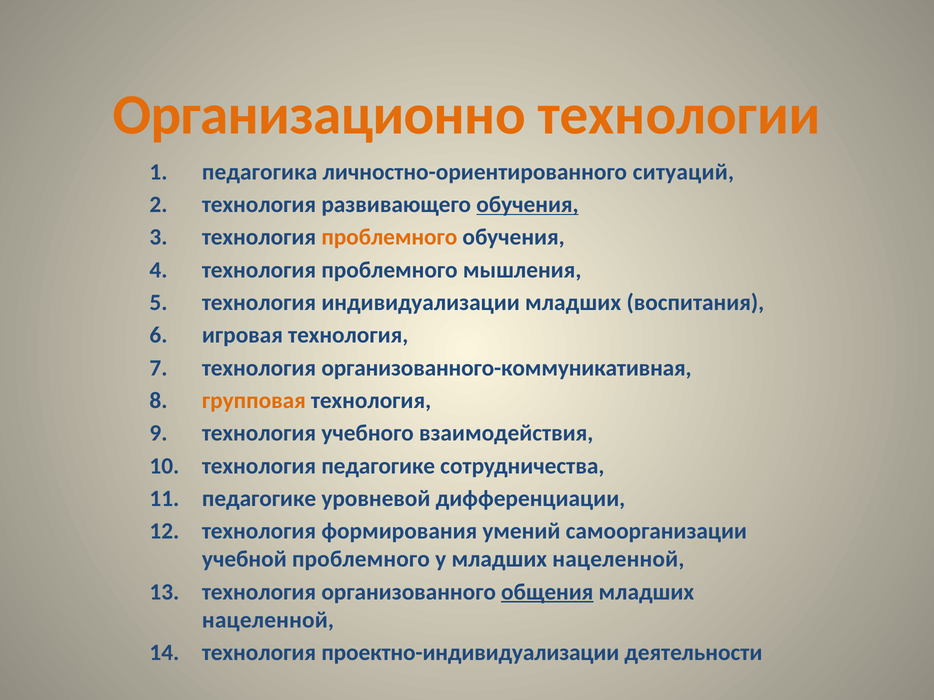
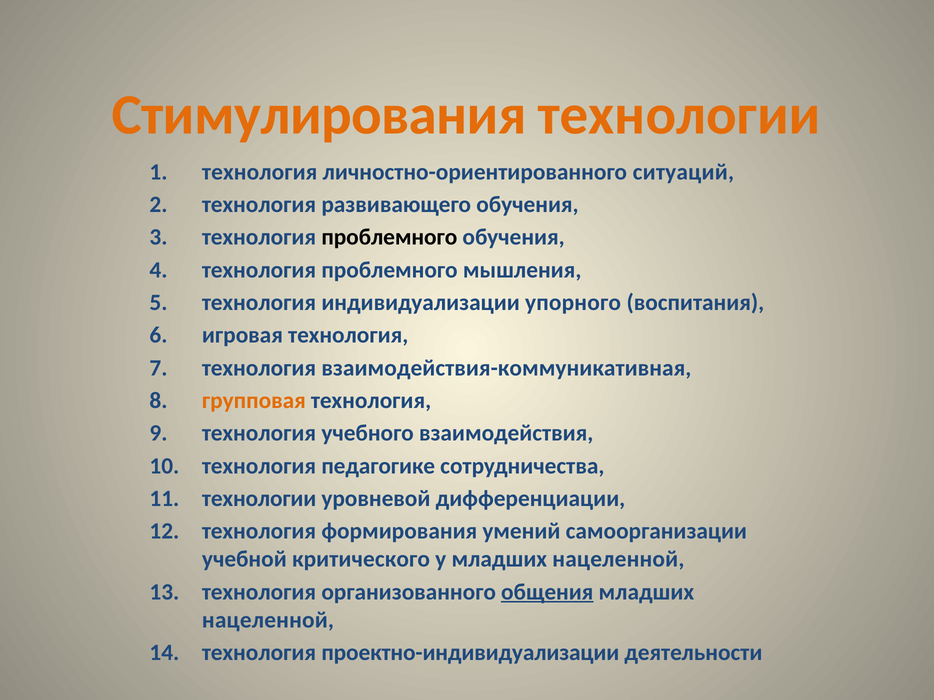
Организационно: Организационно -> Стимулирования (319, 115)
педагогика: педагогика -> технология (260, 172)
обучения underline: present -> none (527, 205)
проблемного colour: orange -> black (389, 237)
индивидуализации младших: младших -> упорного (573, 303)
организованного-коммуникативная: организованного-коммуникативная -> взаимодействия-коммуникативная (506, 368)
педагогике: педагогике -> технологии (259, 499)
учебной проблемного: проблемного -> критического (361, 560)
